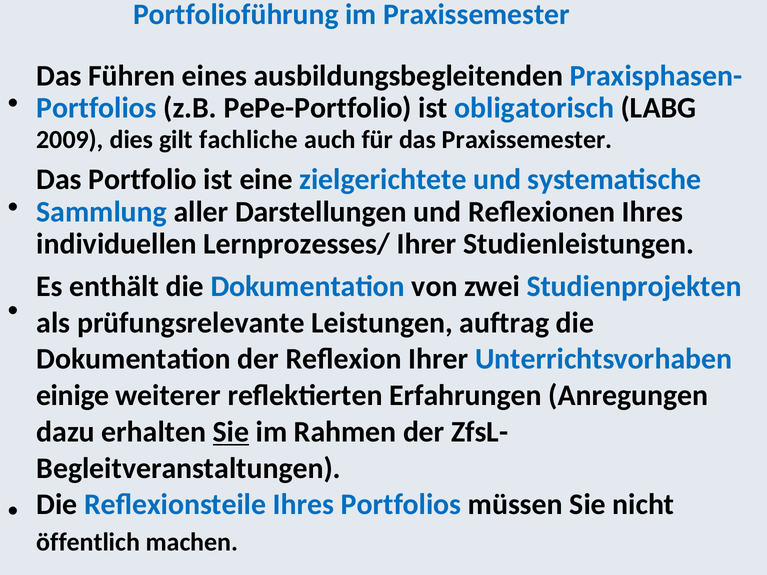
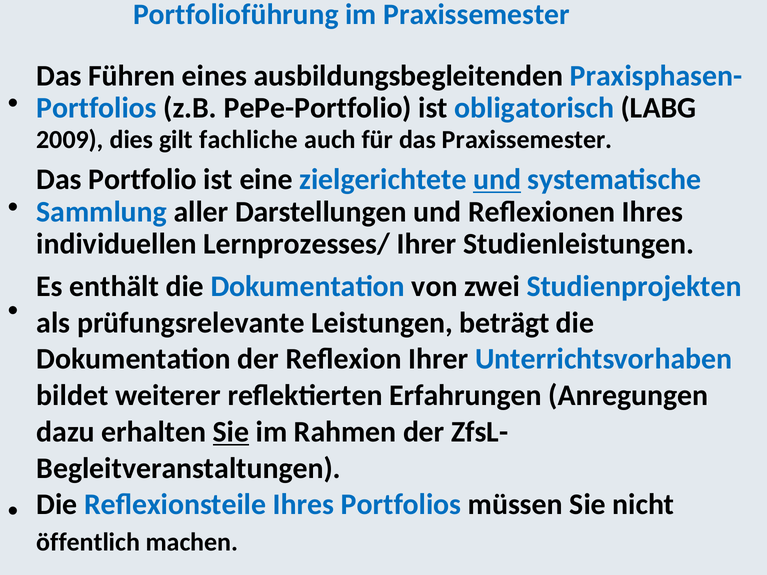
und underline: none -> present (497, 180)
auftrag: auftrag -> beträgt (504, 323)
einige: einige -> bildet (73, 396)
